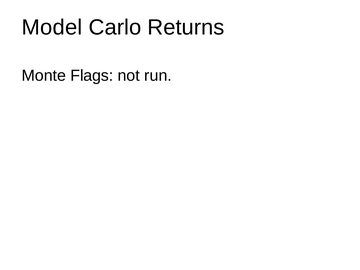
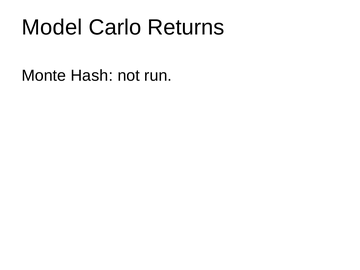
Flags: Flags -> Hash (92, 75)
